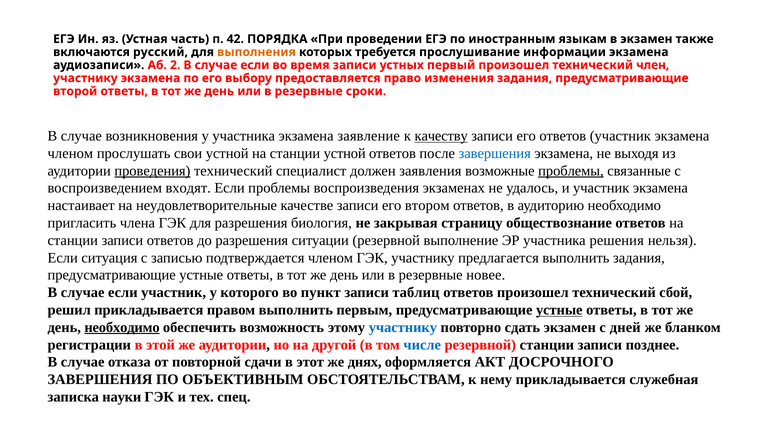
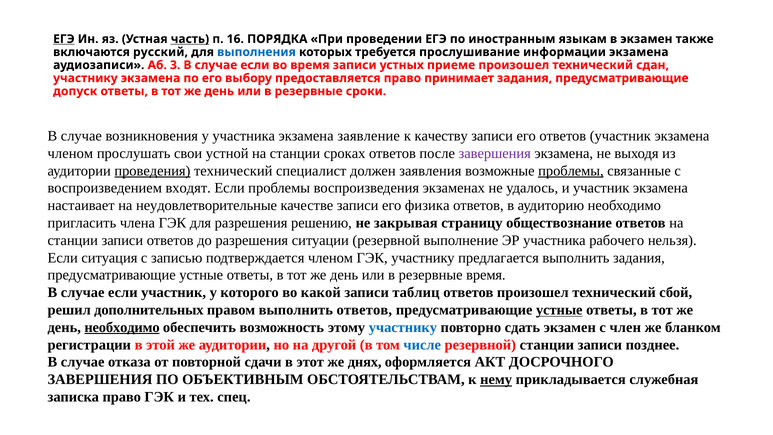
ЕГЭ underline: none -> present (64, 39)
часть underline: none -> present (190, 39)
42: 42 -> 16 (235, 39)
выполнения colour: orange -> blue (256, 52)
2: 2 -> 3 (175, 65)
первый: первый -> приеме (451, 65)
член: член -> сдан (653, 65)
изменения: изменения -> принимает (459, 78)
второй: второй -> допуск (75, 91)
качеству underline: present -> none (441, 136)
станции устной: устной -> сроках (345, 153)
завершения colour: blue -> purple (495, 153)
втором: втором -> физика (427, 206)
биология: биология -> решению (321, 223)
решения: решения -> рабочего (617, 240)
резервные новее: новее -> время (486, 275)
пункт: пункт -> какой (321, 292)
решил прикладывается: прикладывается -> дополнительных (149, 310)
выполнить первым: первым -> ответов (364, 310)
дней: дней -> член (625, 327)
нему underline: none -> present (496, 379)
записка науки: науки -> право (122, 397)
